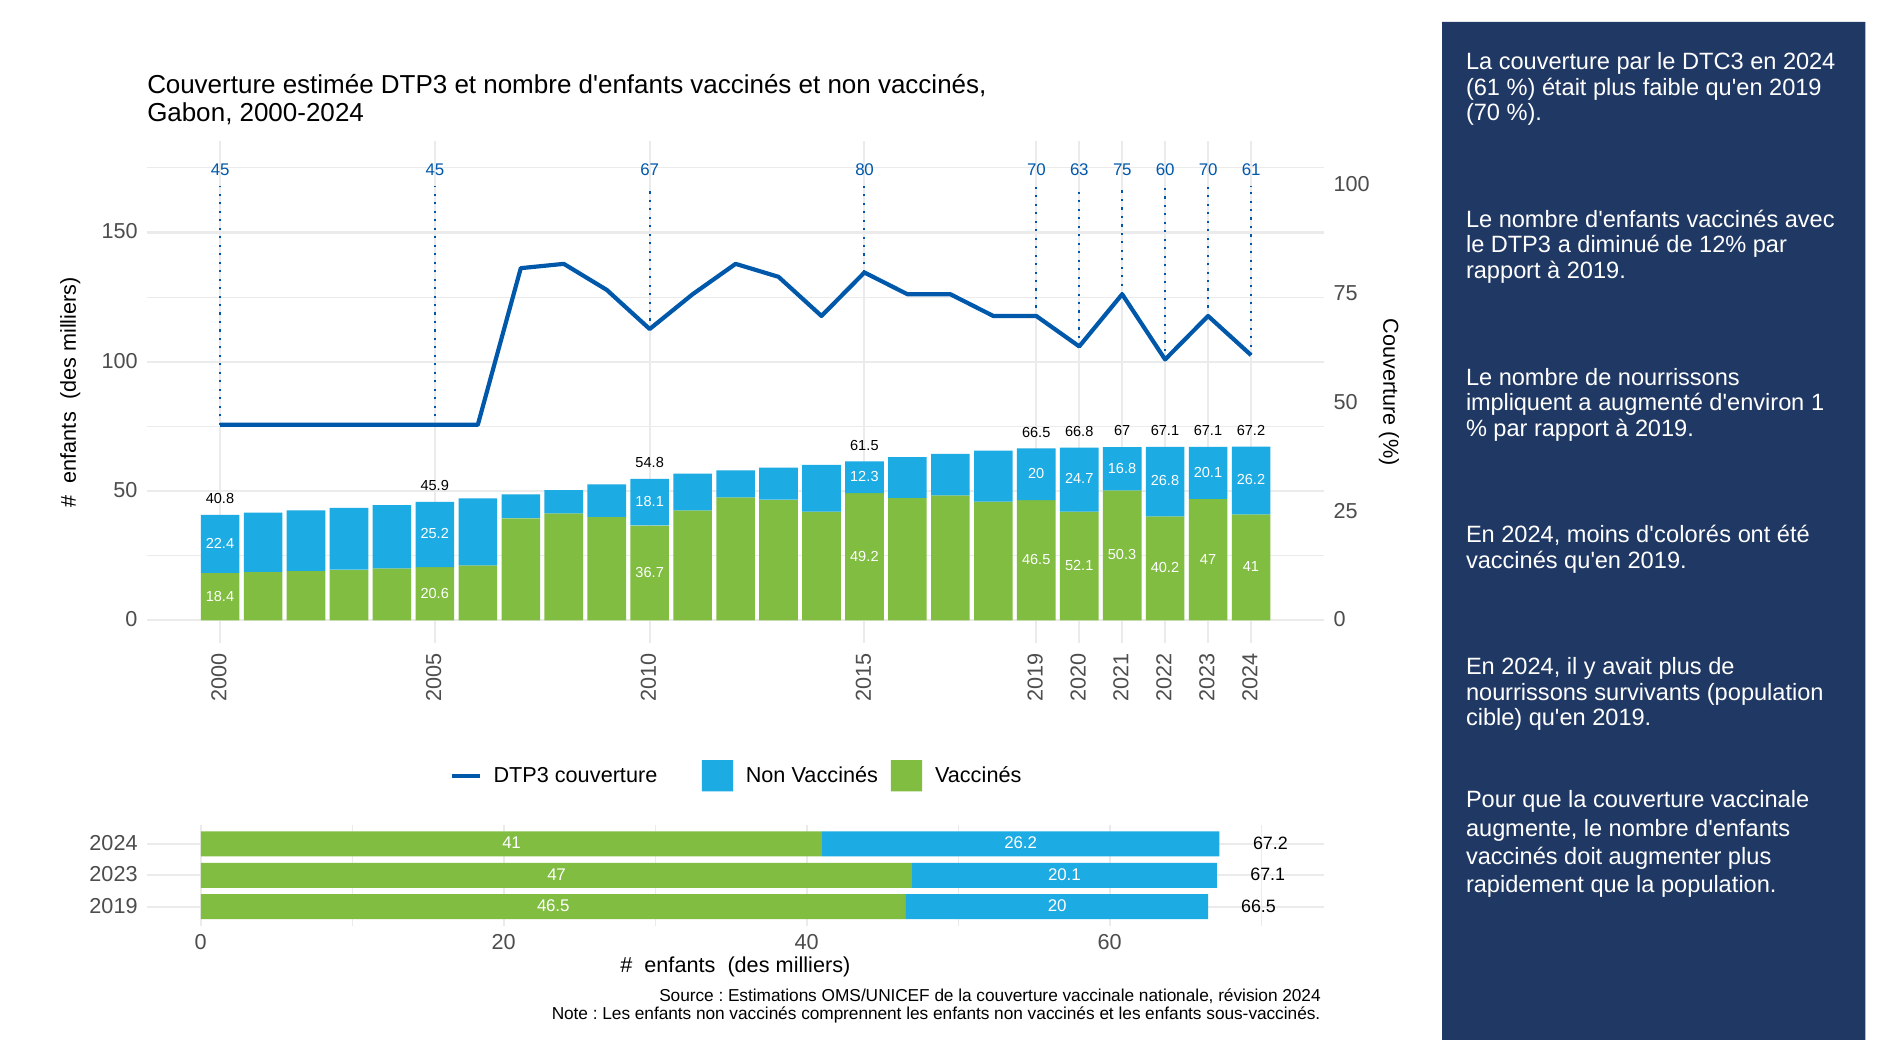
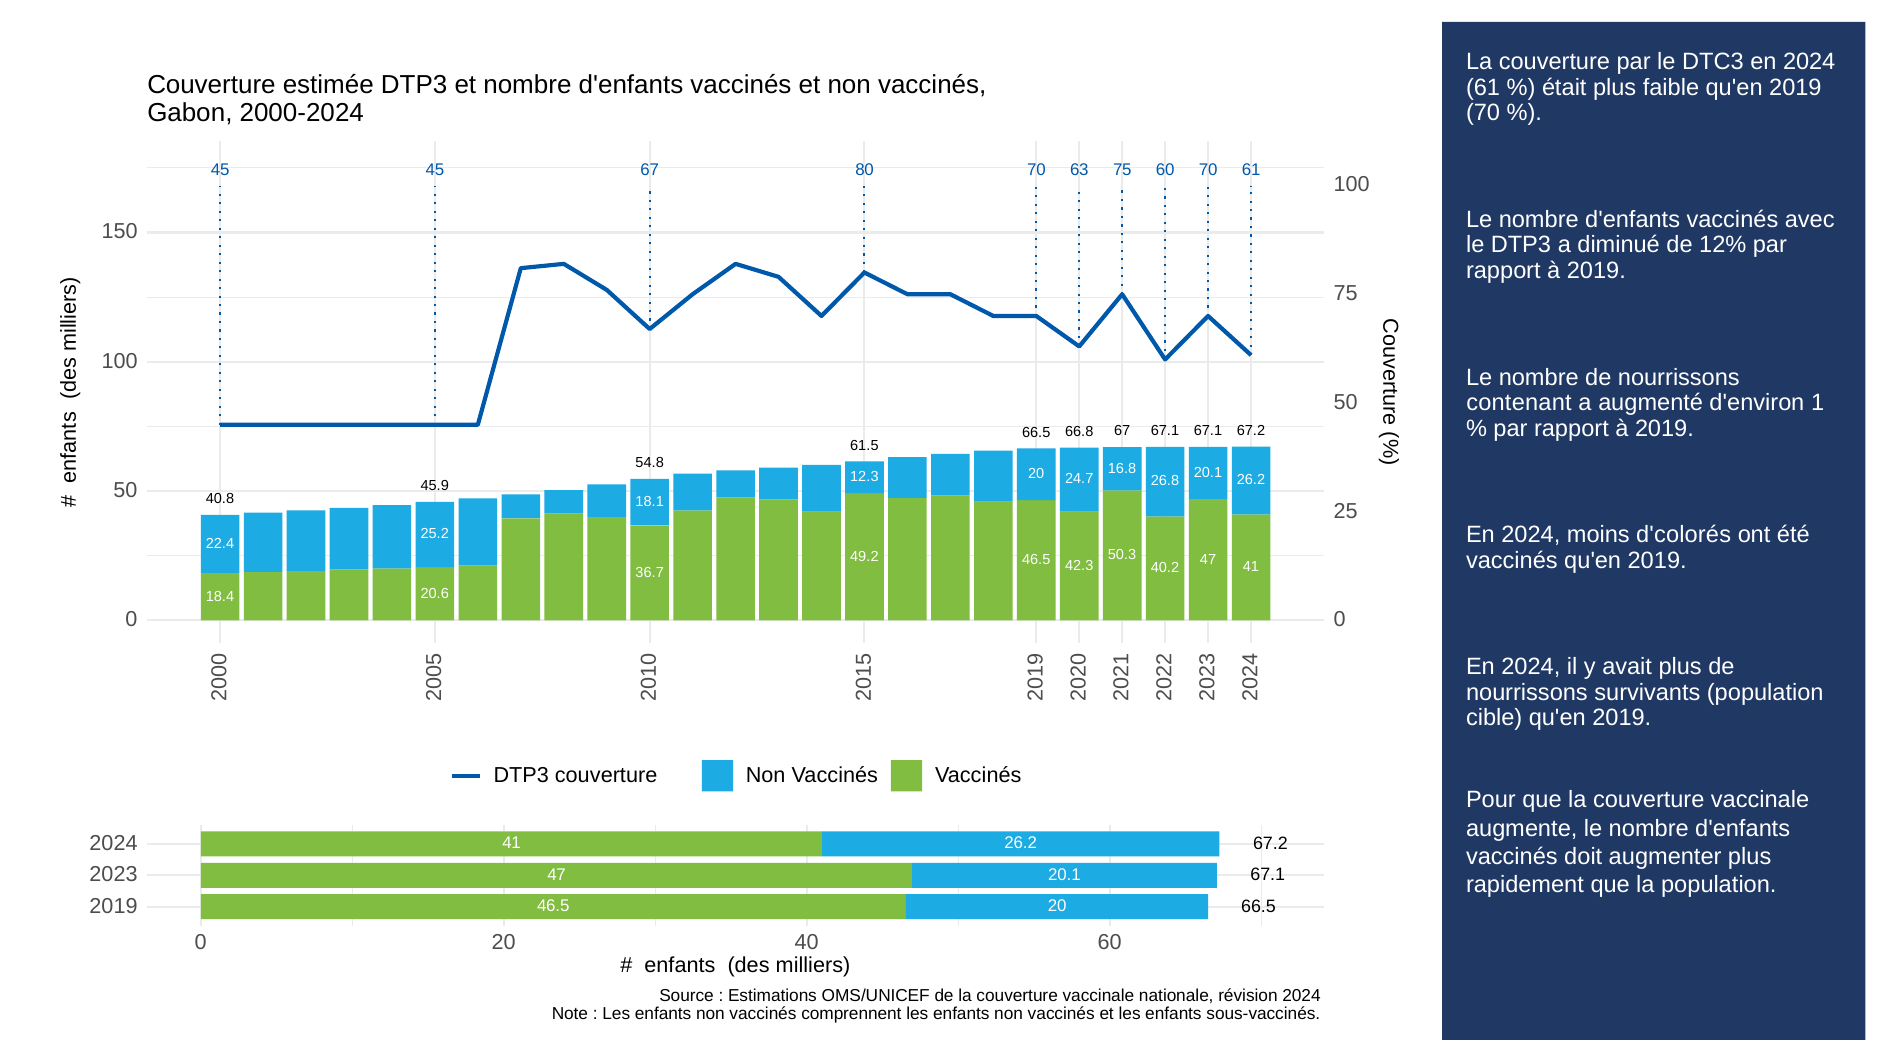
impliquent: impliquent -> contenant (1519, 403)
52.1: 52.1 -> 42.3 (1079, 566)
